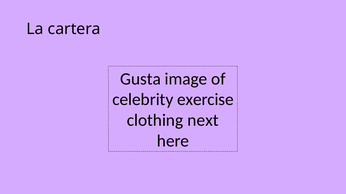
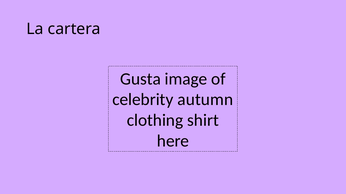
exercise: exercise -> autumn (205, 100)
next: next -> shirt (203, 121)
